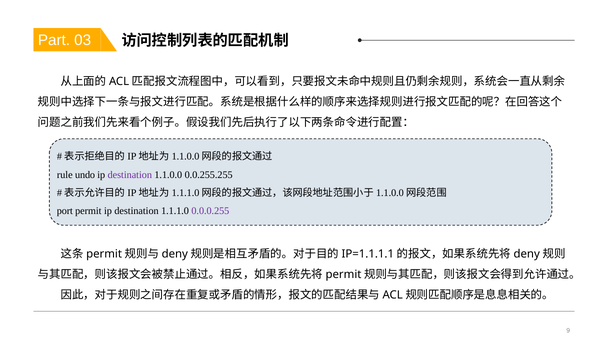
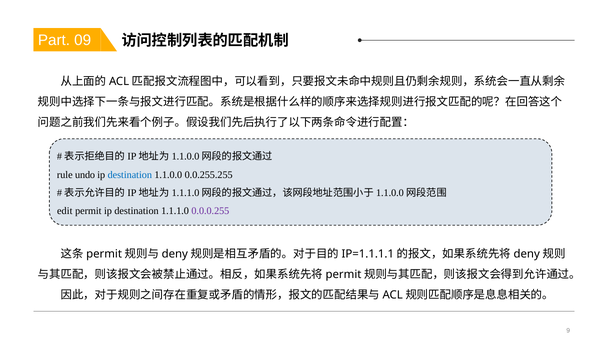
03: 03 -> 09 (83, 40)
destination colour: purple -> blue (130, 175)
port: port -> edit (65, 211)
